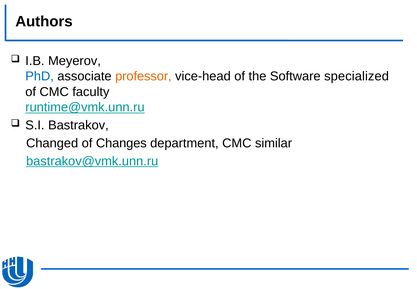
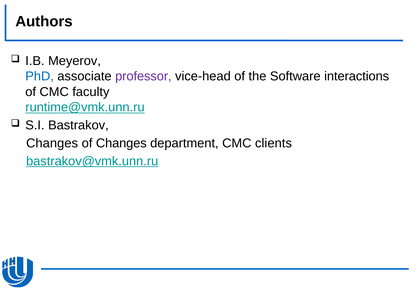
professor colour: orange -> purple (143, 76)
specialized: specialized -> interactions (357, 76)
Changed: Changed -> Changes (52, 143)
similar: similar -> clients (273, 143)
